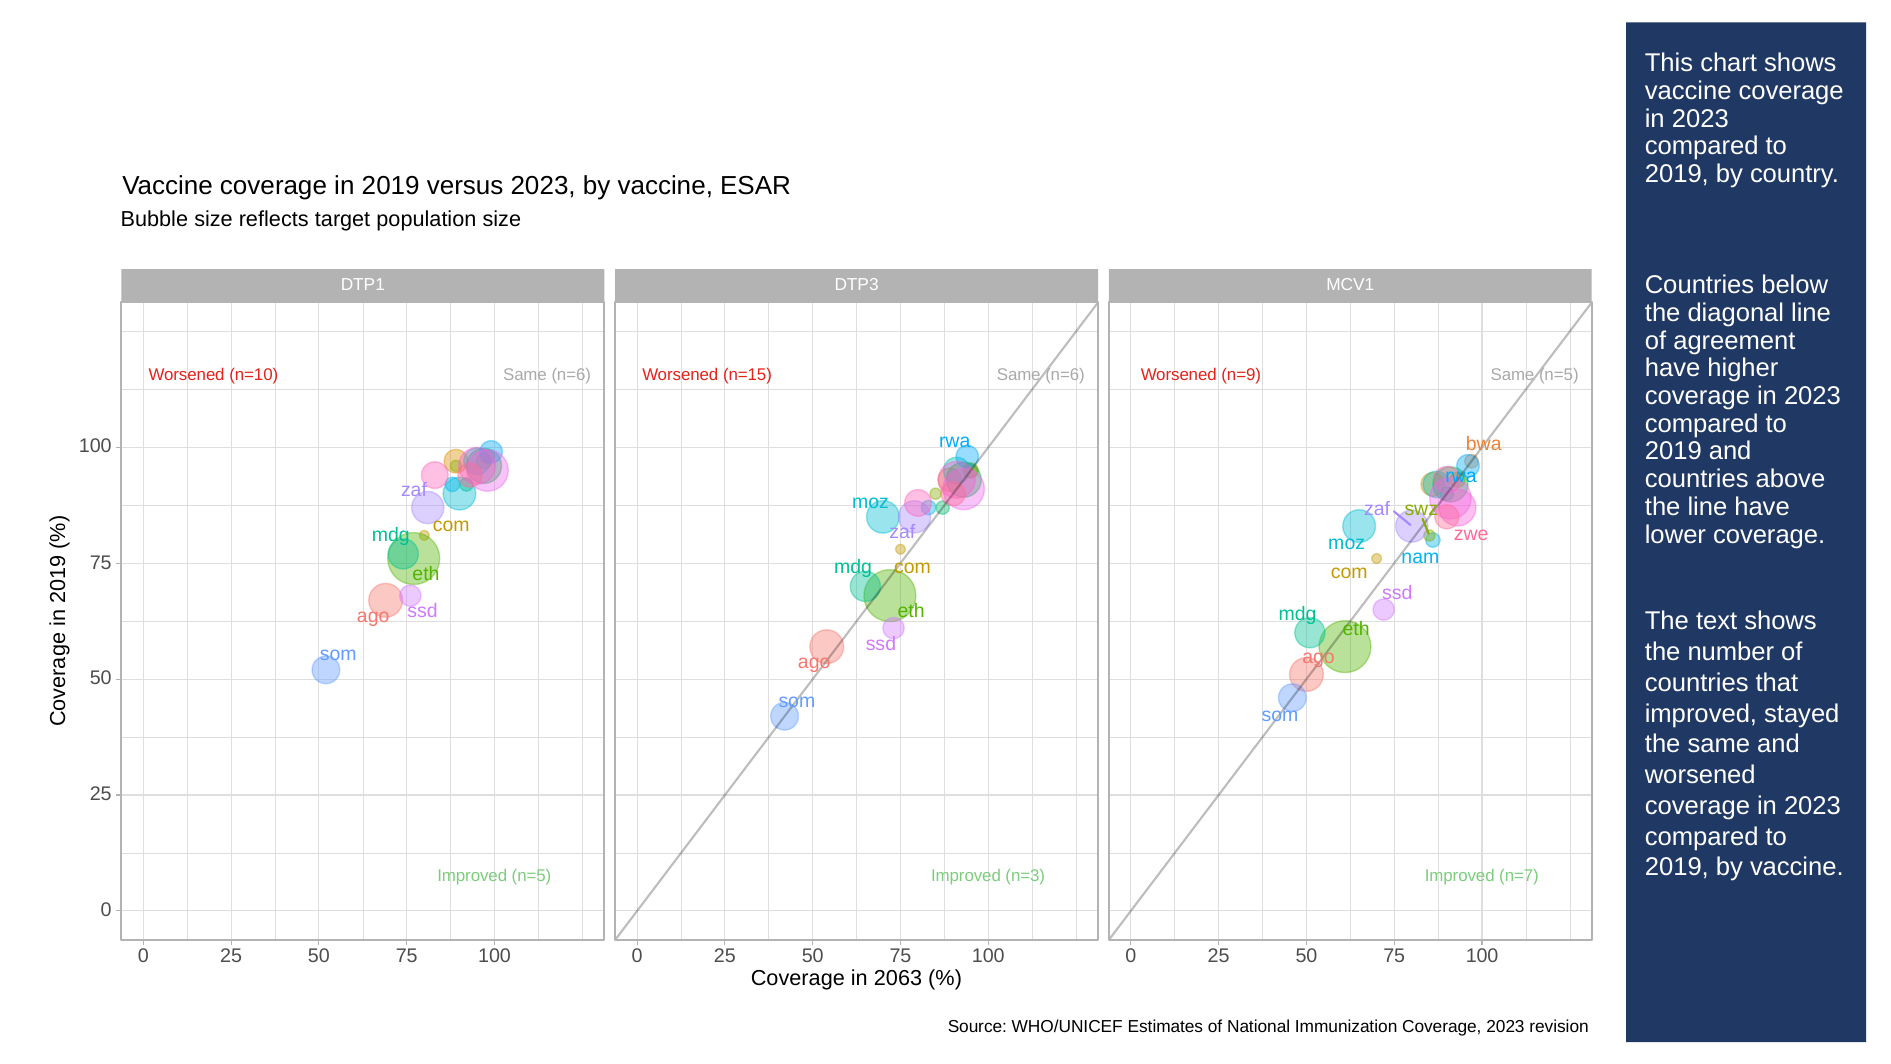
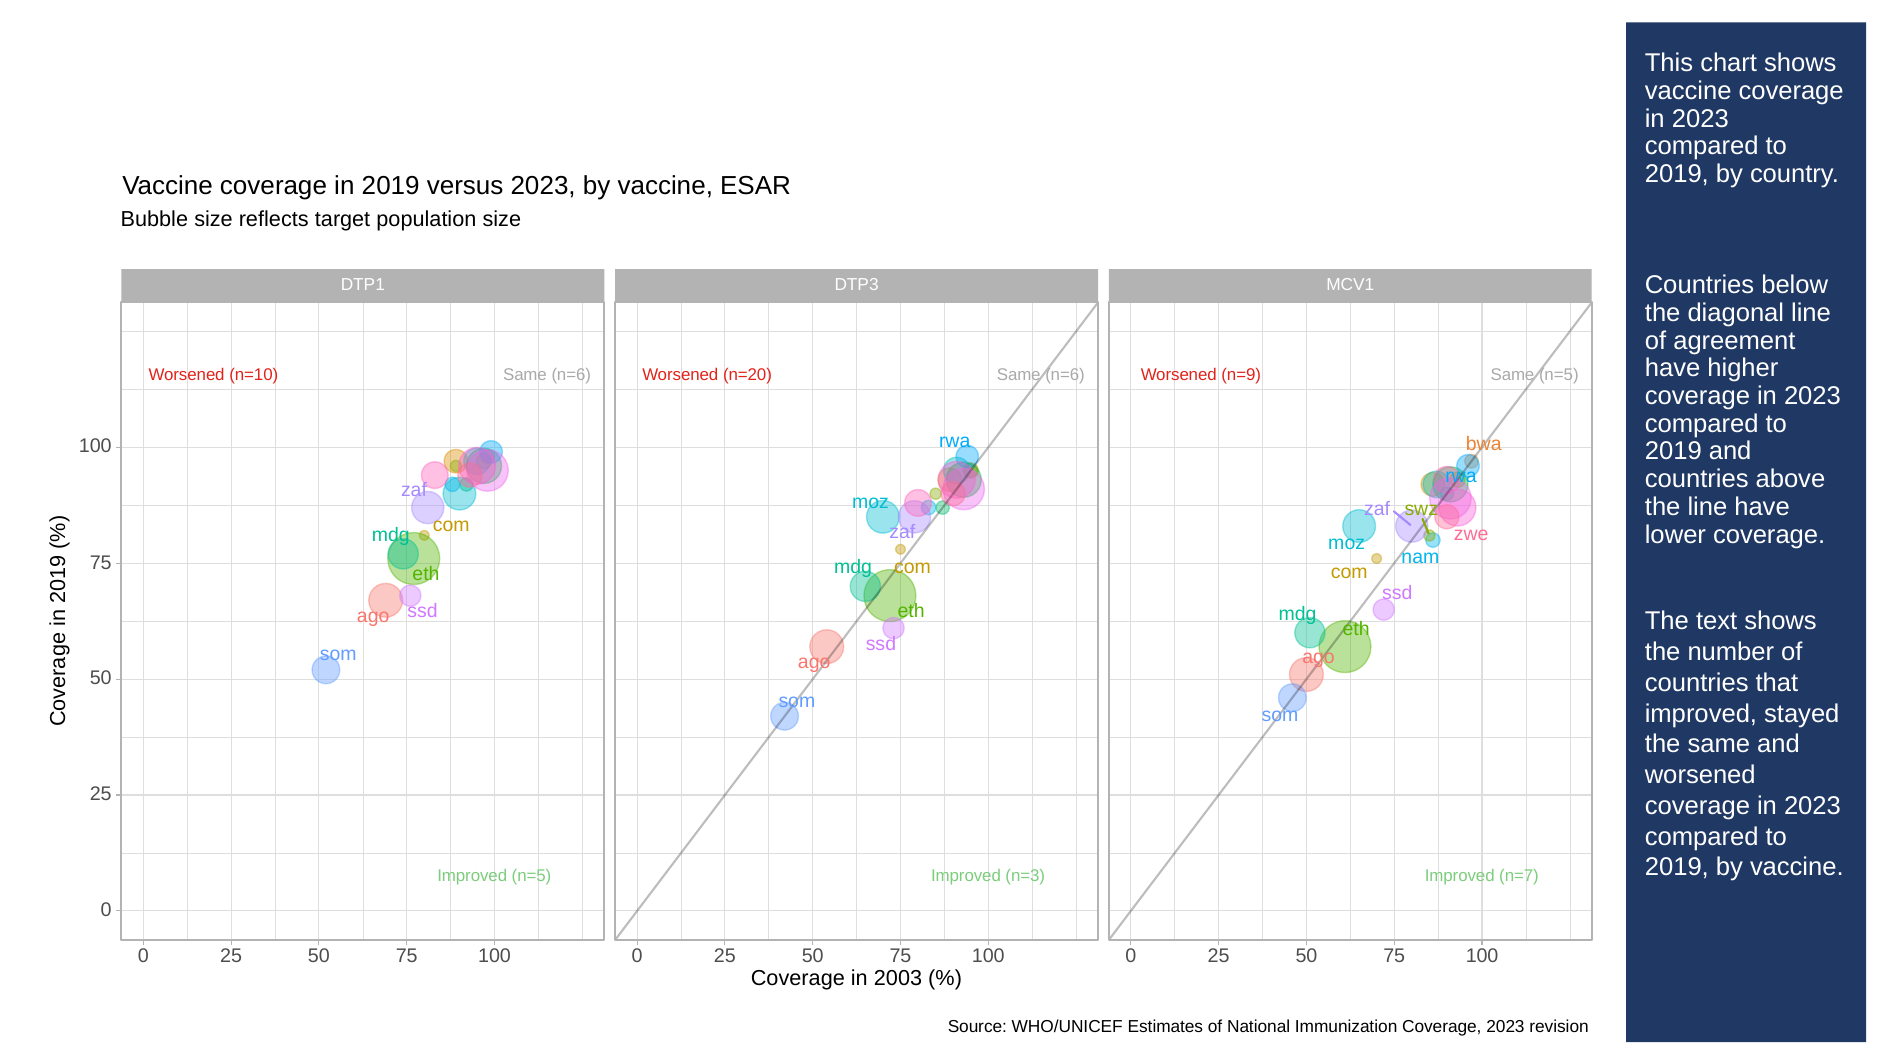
n=15: n=15 -> n=20 (747, 375)
2063: 2063 -> 2003 (898, 978)
